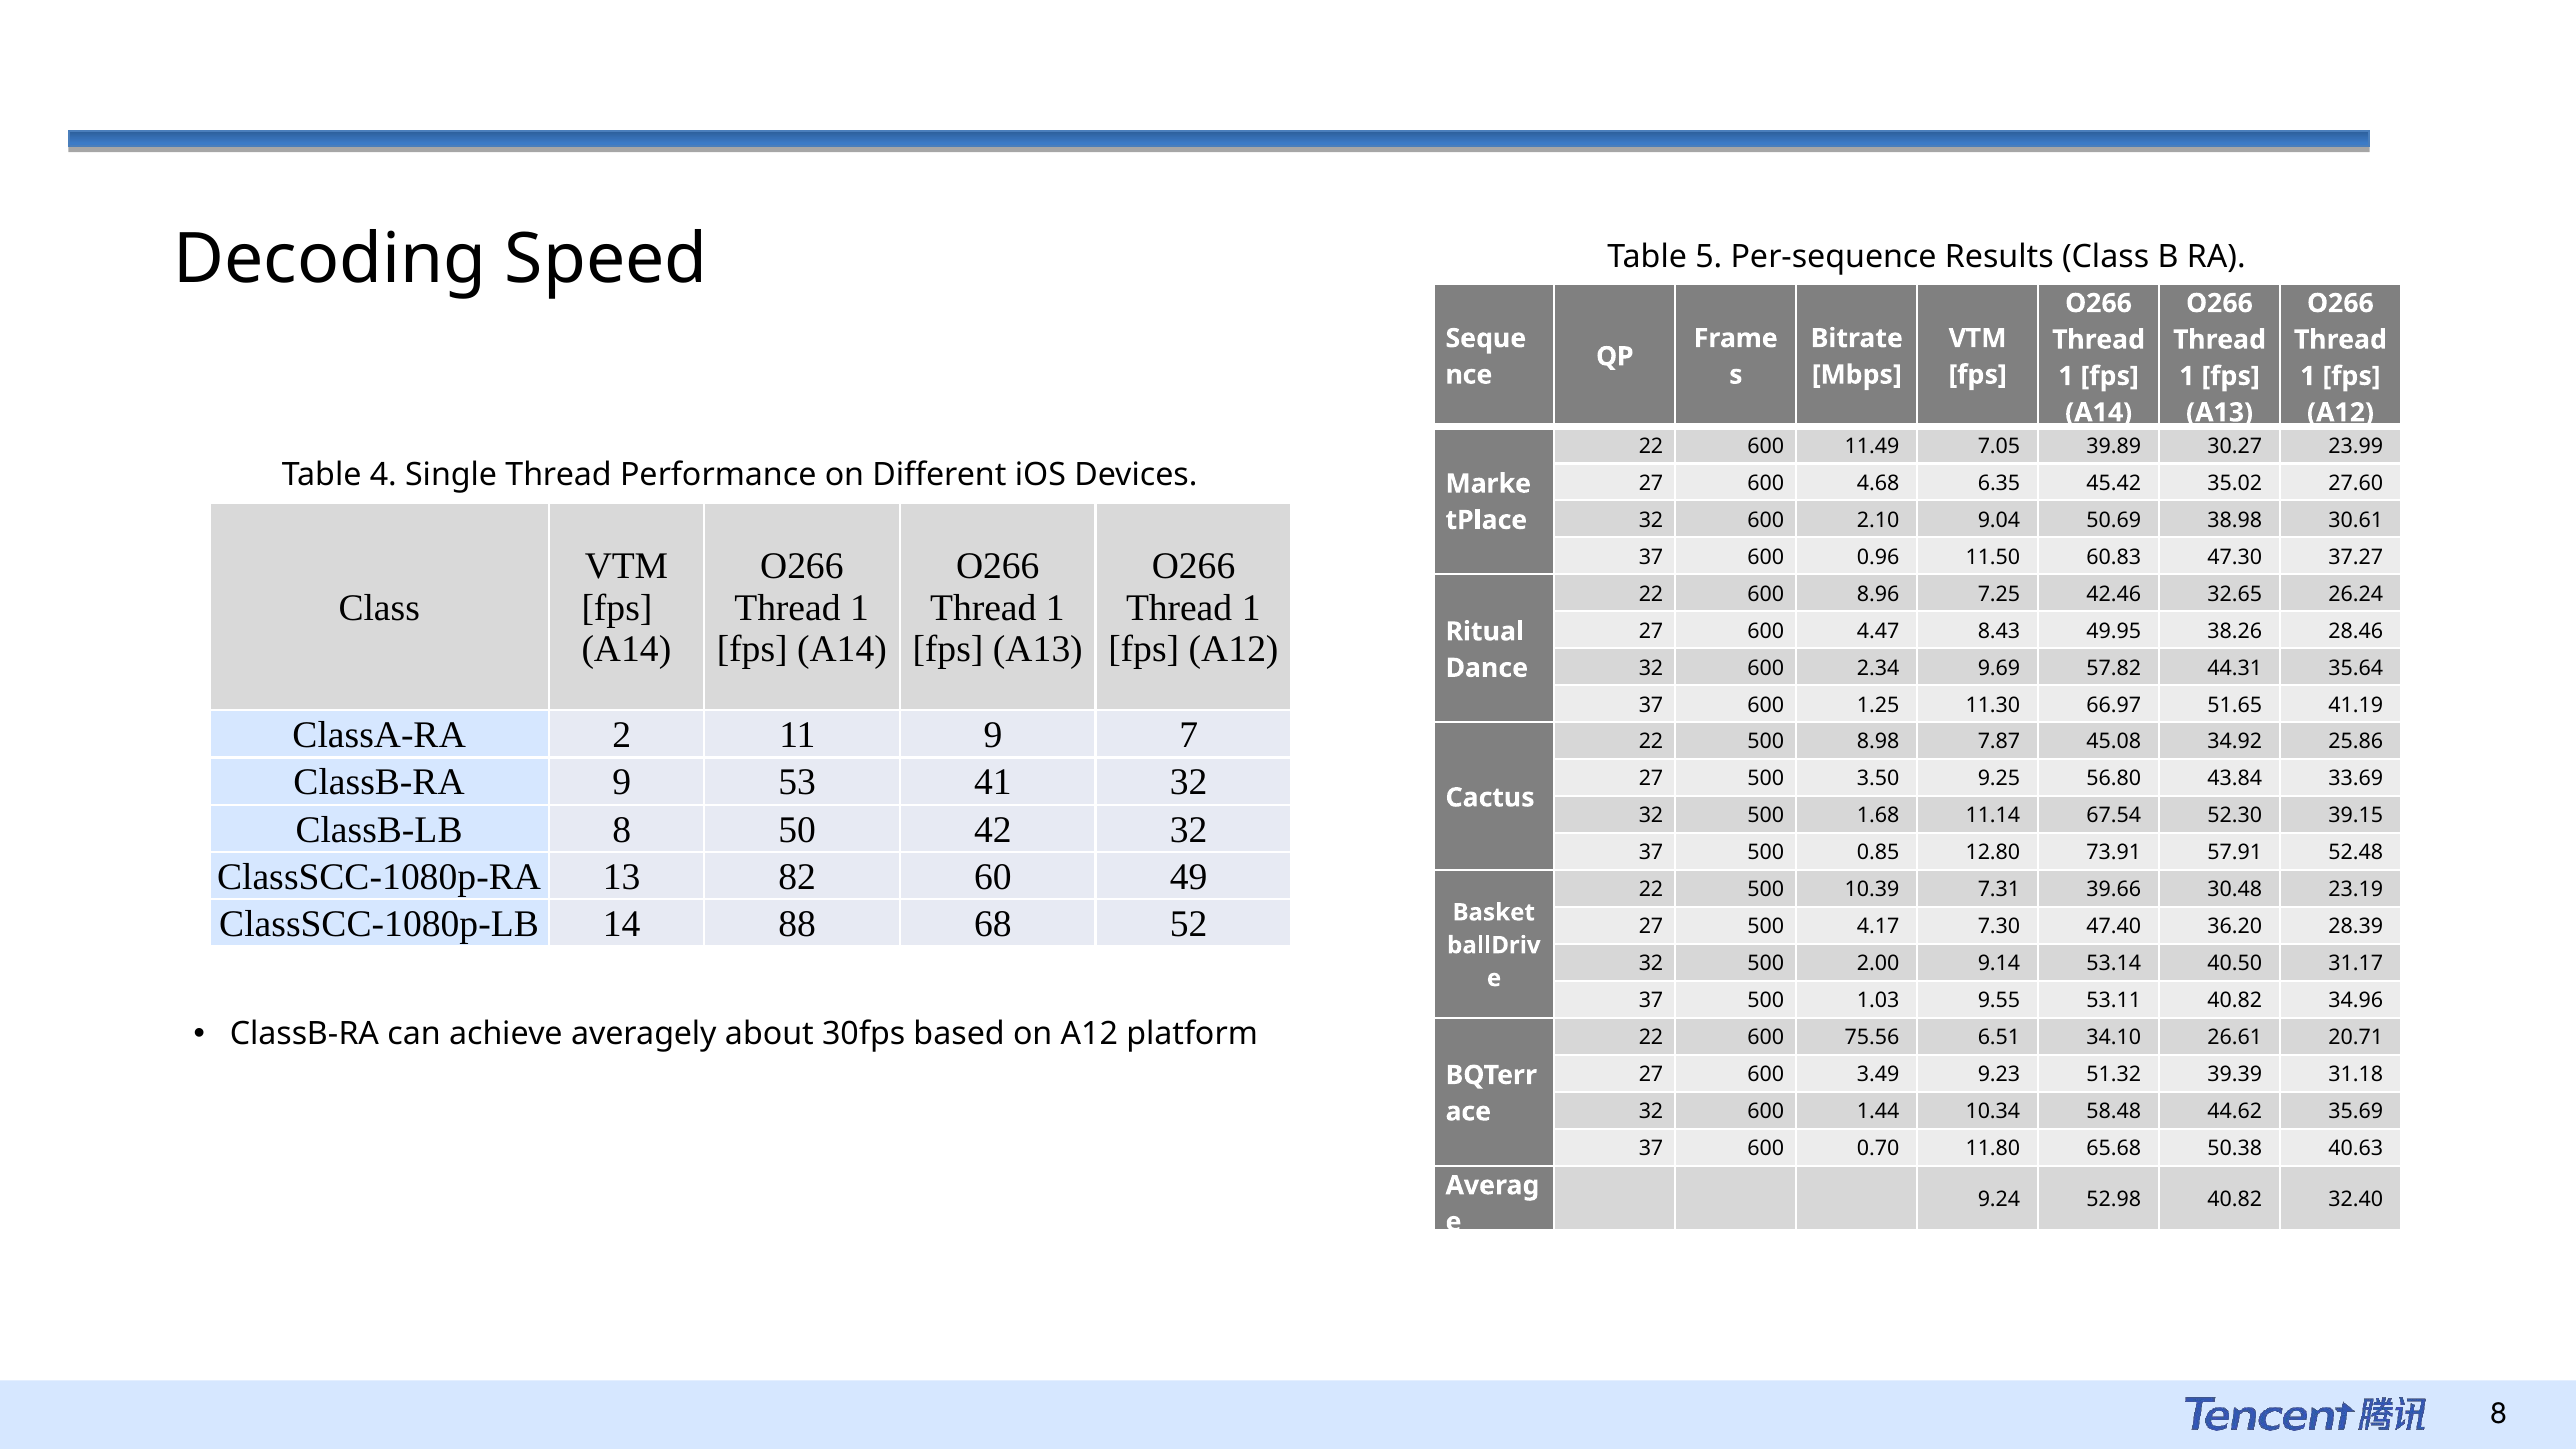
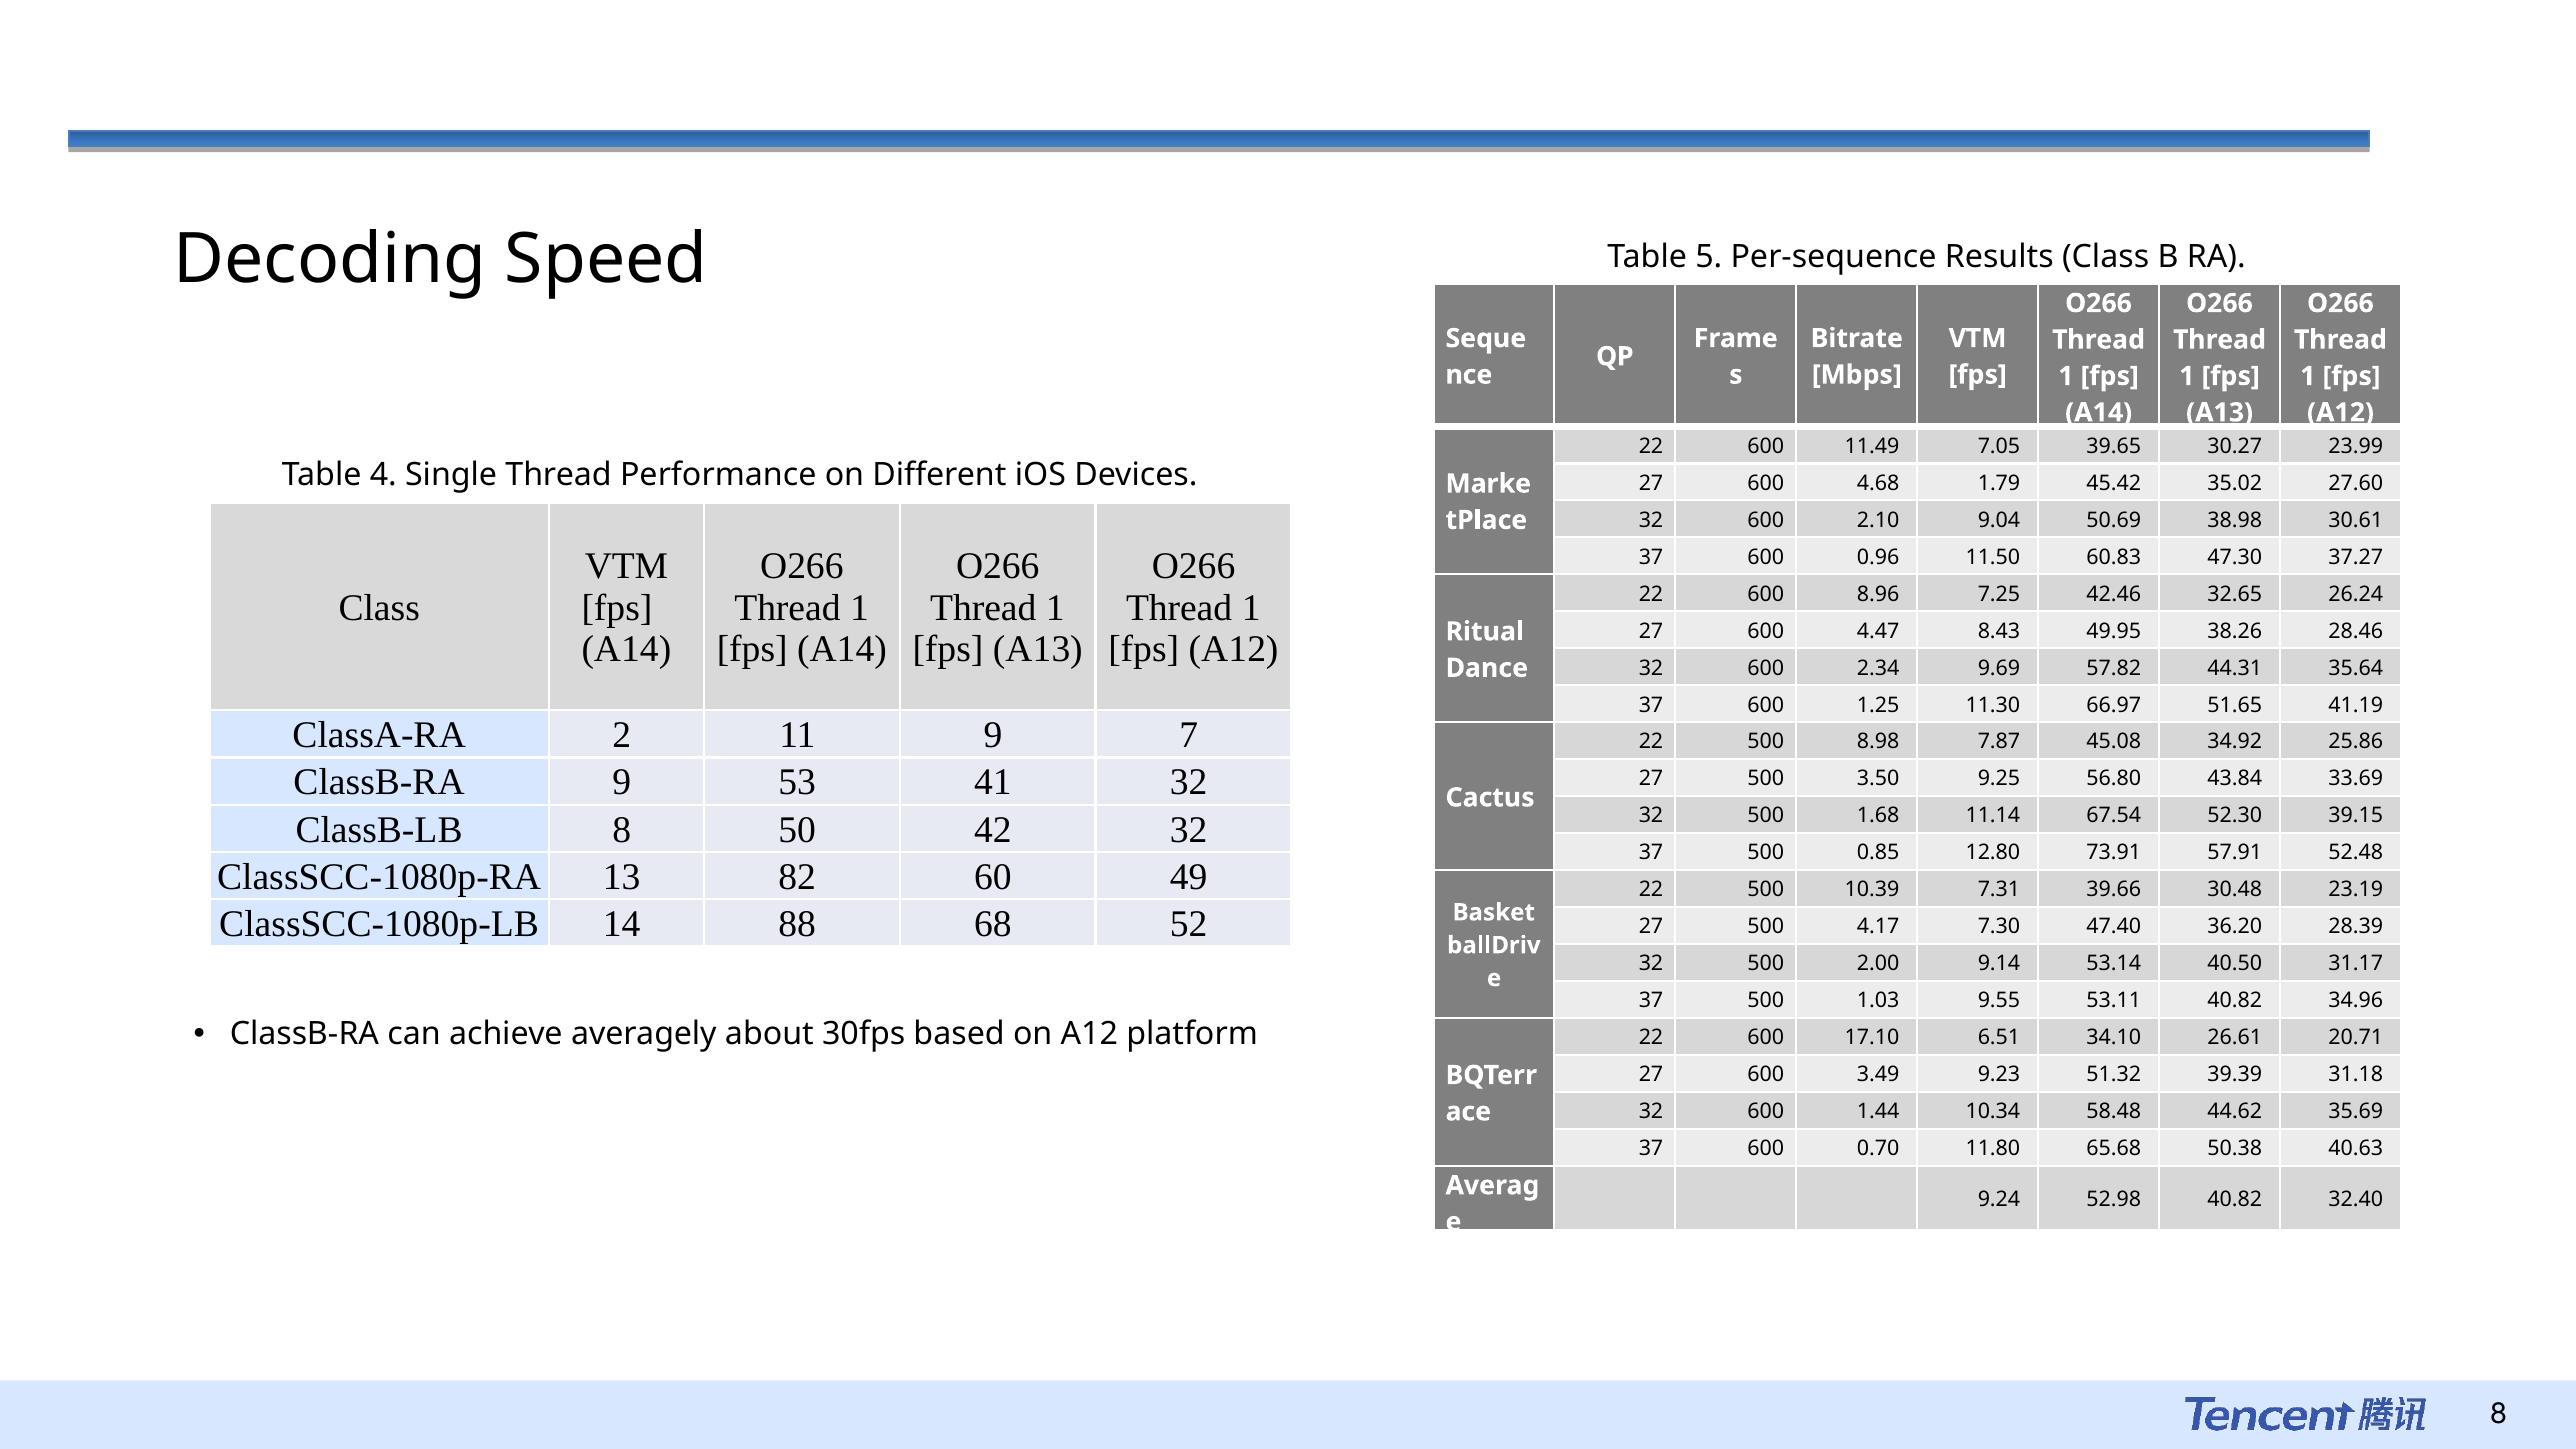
39.89: 39.89 -> 39.65 (2114, 446)
6.35: 6.35 -> 1.79 (1999, 483)
75.56: 75.56 -> 17.10 (1872, 1038)
